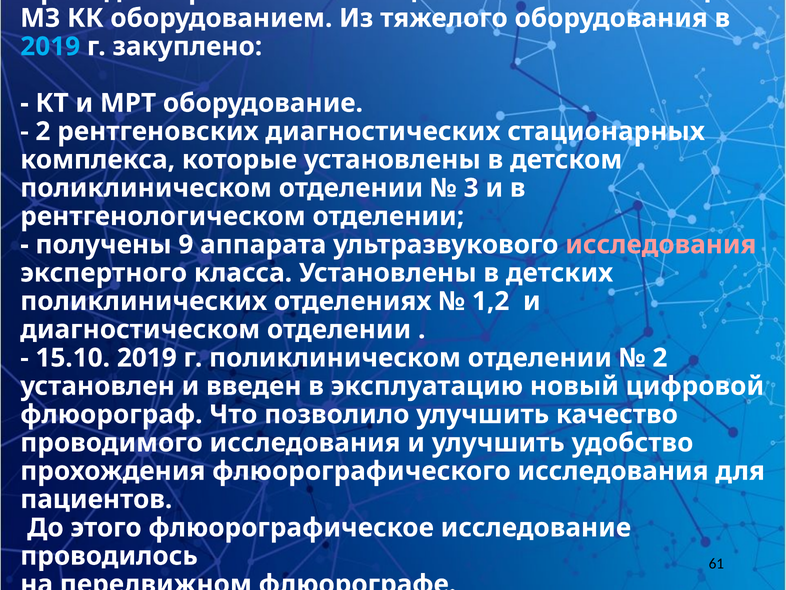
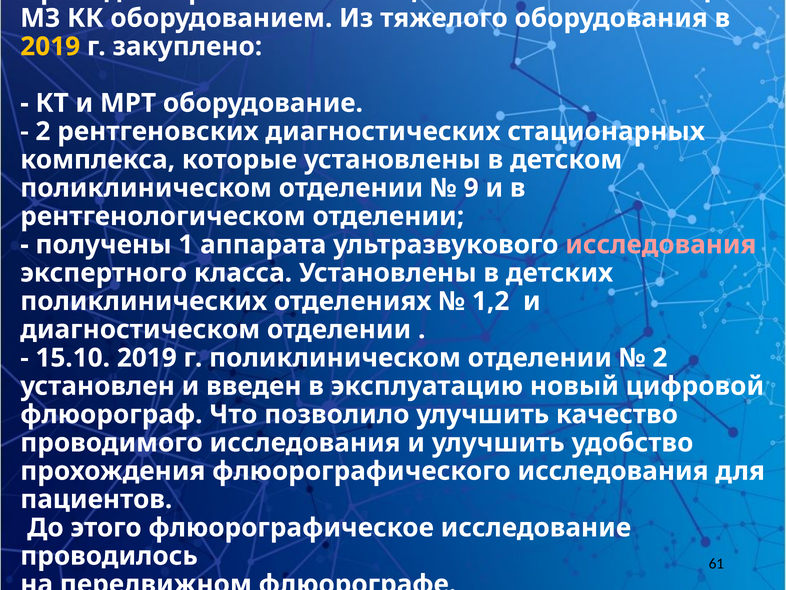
2019 colour: light blue -> yellow (50, 46)
3: 3 -> 9 (471, 188)
9: 9 -> 1 (186, 244)
